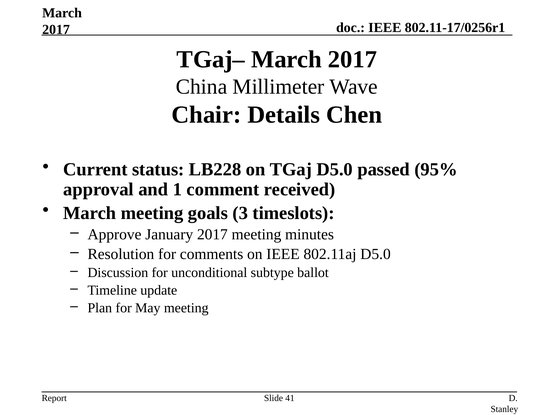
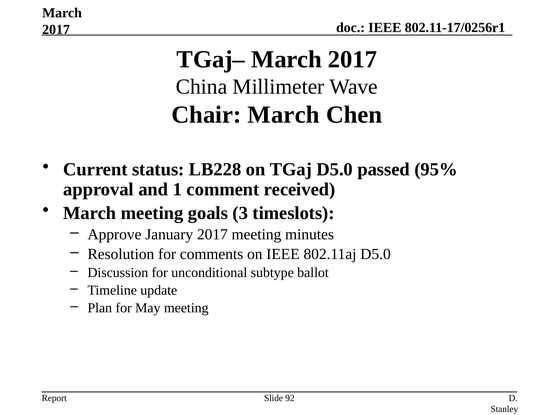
Chair Details: Details -> March (284, 115)
41: 41 -> 92 (290, 398)
